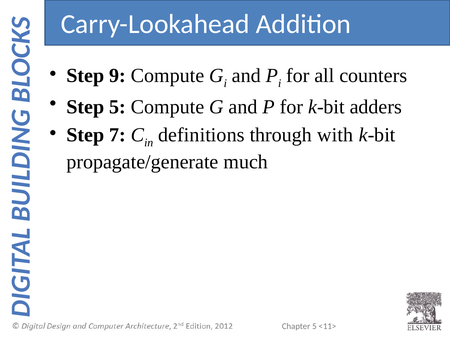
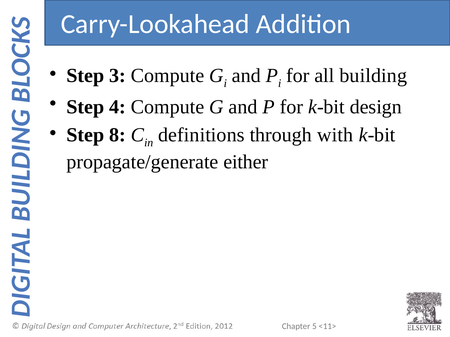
9: 9 -> 3 (118, 76)
counters: counters -> building (373, 76)
Step 5: 5 -> 4 (118, 107)
adders: adders -> design (376, 107)
7: 7 -> 8 (118, 135)
much: much -> either (246, 162)
